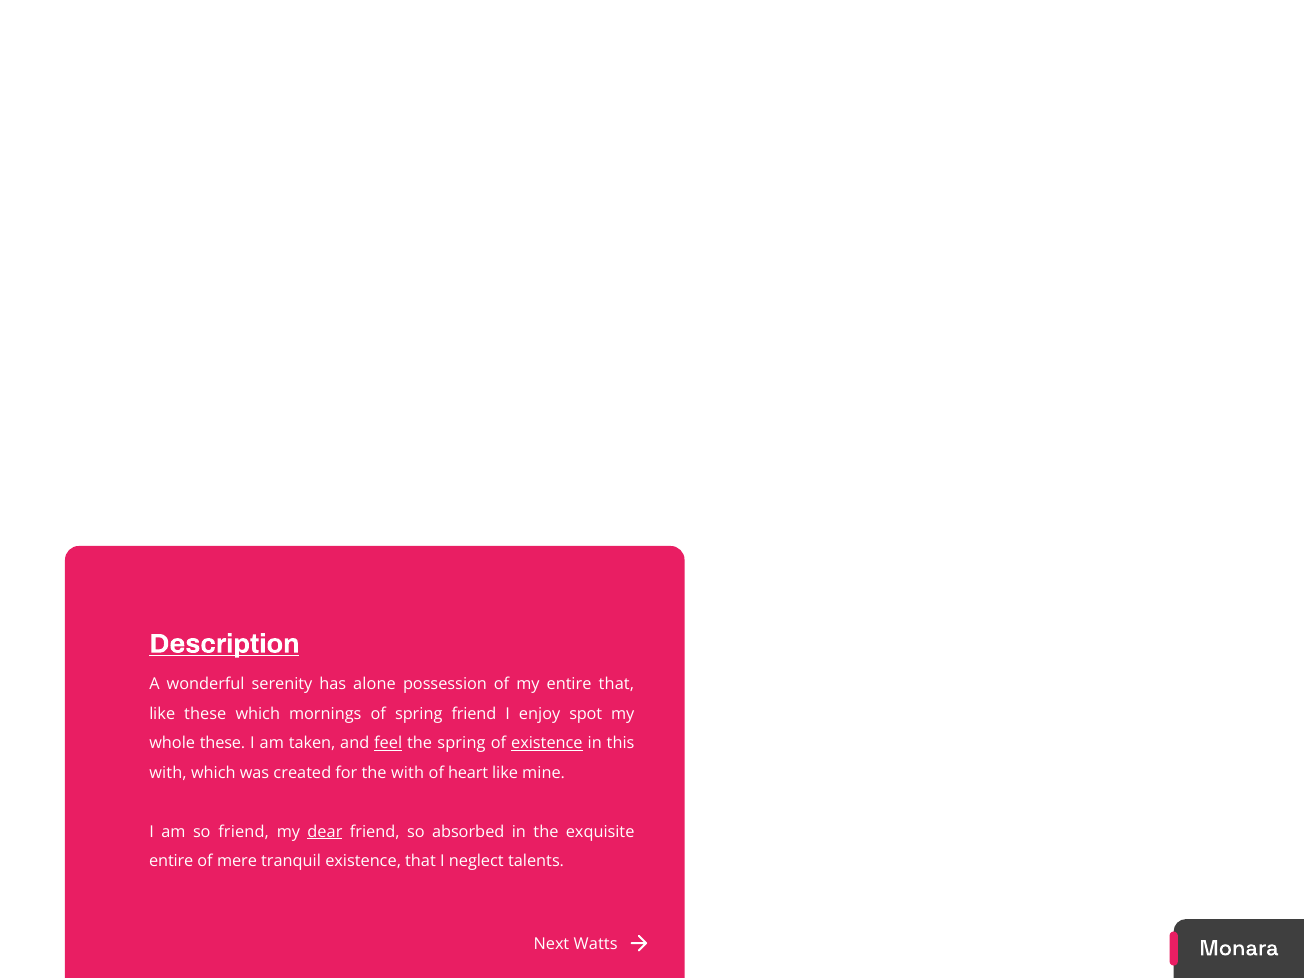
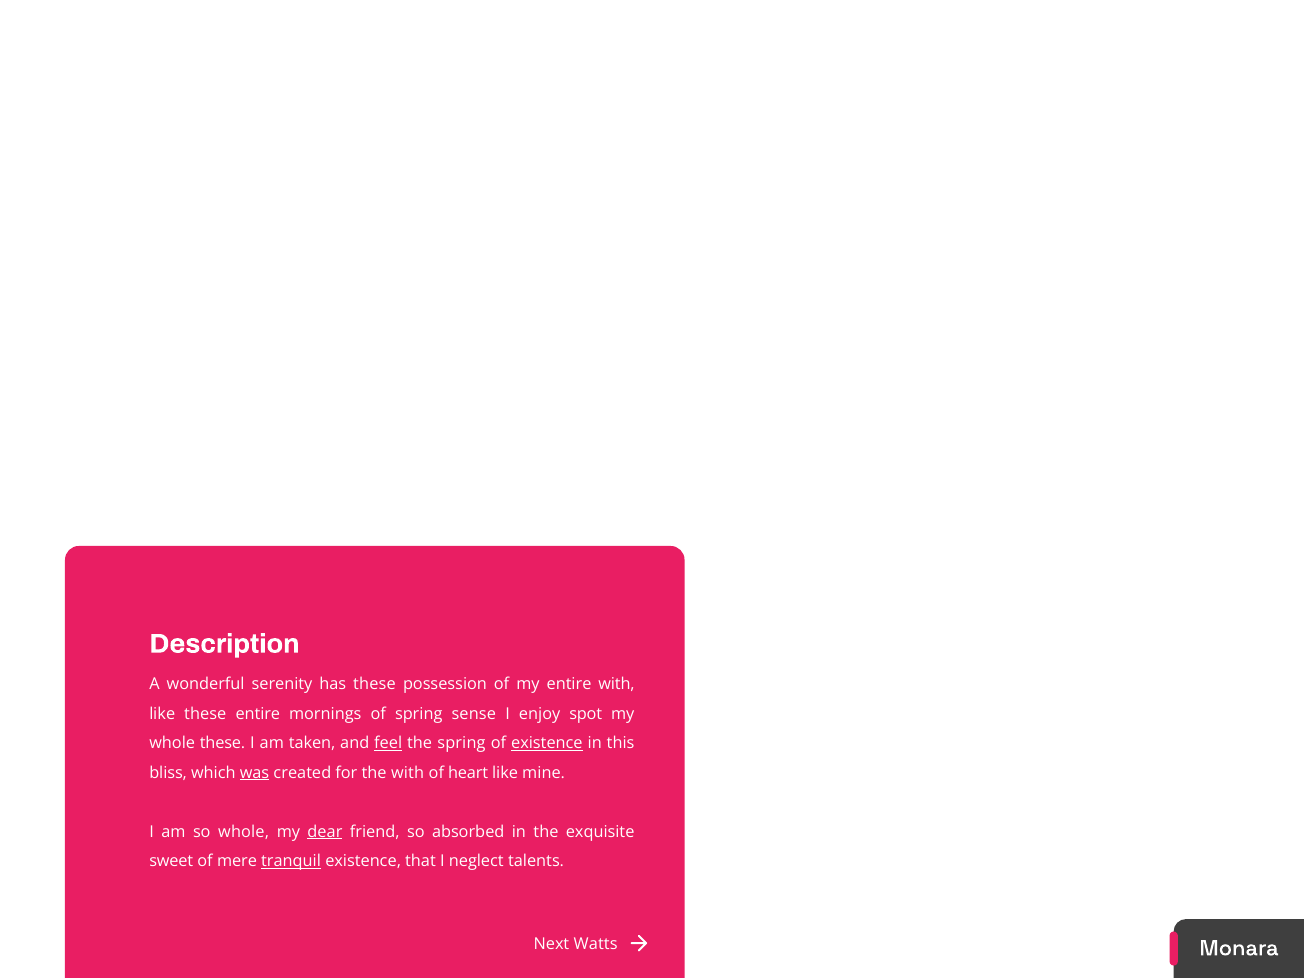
Description underline: present -> none (224, 644)
has alone: alone -> these (374, 685)
entire that: that -> with (617, 685)
these which: which -> entire (258, 714)
spring friend: friend -> sense (474, 714)
with: with -> bliss (168, 773)
was underline: none -> present (255, 773)
so friend: friend -> whole (244, 832)
entire: entire -> sweet (171, 861)
tranquil underline: none -> present (291, 861)
